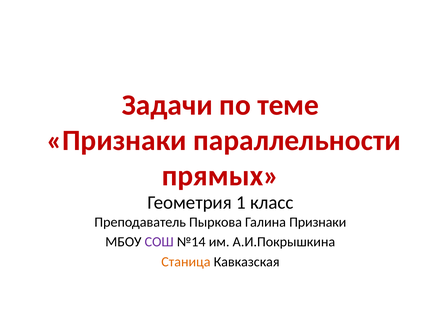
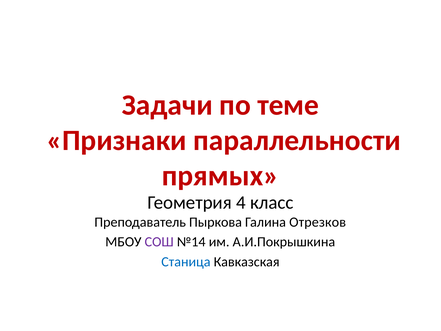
1: 1 -> 4 (241, 202)
Галина Признаки: Признаки -> Отрезков (318, 222)
Станица colour: orange -> blue (186, 262)
